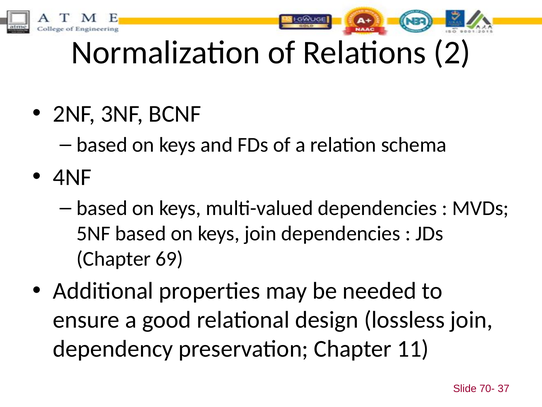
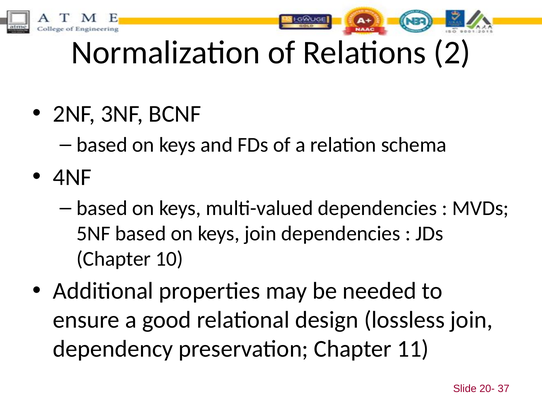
69: 69 -> 10 (169, 259)
70-: 70- -> 20- (487, 388)
